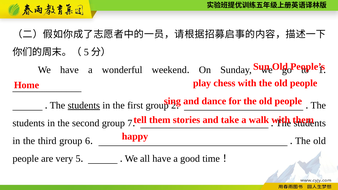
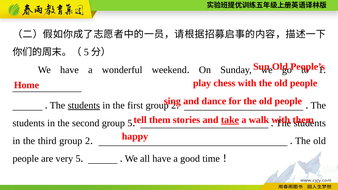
take underline: none -> present (230, 120)
group 7: 7 -> 5 (130, 123)
third group 6: 6 -> 2 (88, 141)
